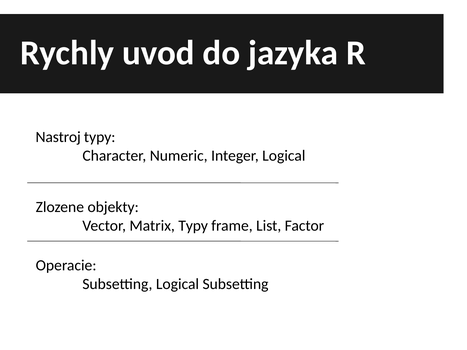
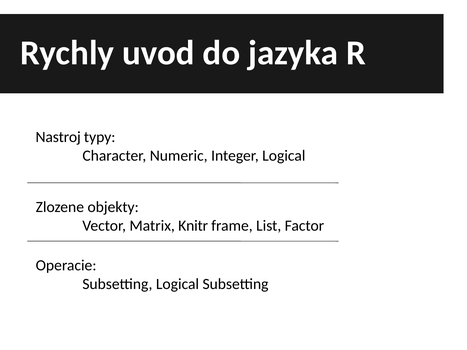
Matrix Typy: Typy -> Knitr (193, 226)
